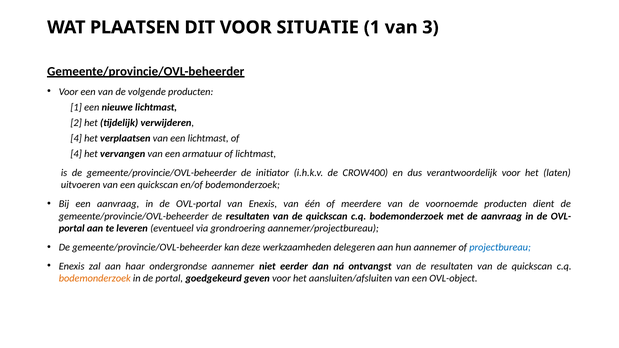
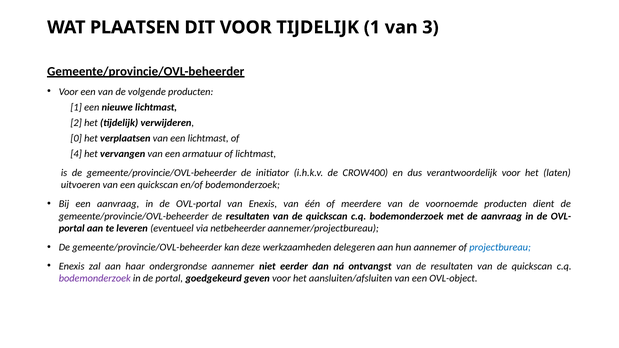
VOOR SITUATIE: SITUATIE -> TIJDELIJK (318, 27)
4: 4 -> 0 (76, 138)
grondroering: grondroering -> netbeheerder (238, 229)
bodemonderzoek colour: orange -> purple (95, 279)
